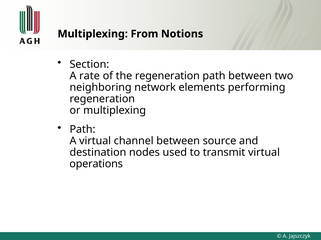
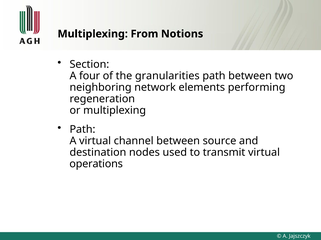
rate: rate -> four (90, 76)
the regeneration: regeneration -> granularities (167, 76)
